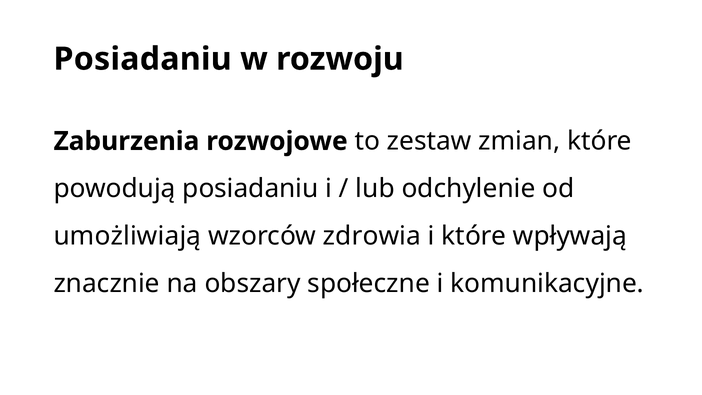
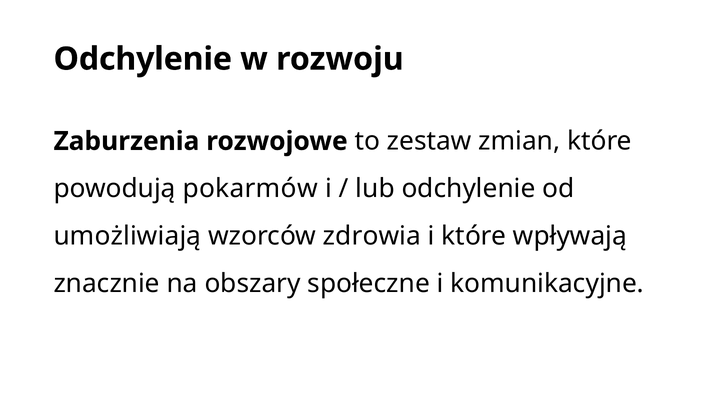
Posiadaniu: Posiadaniu -> Odchylenie (143, 59)
powodują posiadaniu: posiadaniu -> pokarmów (250, 189)
